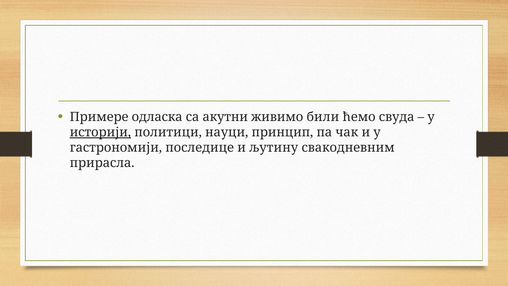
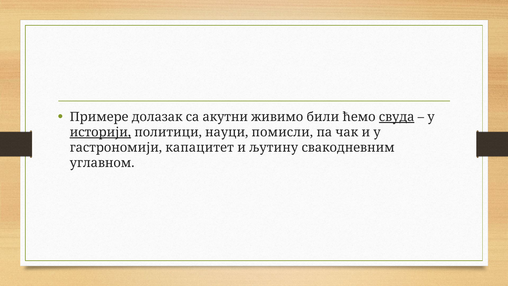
одласка: одласка -> долазак (157, 117)
свуда underline: none -> present (397, 117)
принцип: принцип -> помисли (282, 132)
последице: последице -> капацитет (200, 147)
прирасла: прирасла -> углавном (102, 163)
